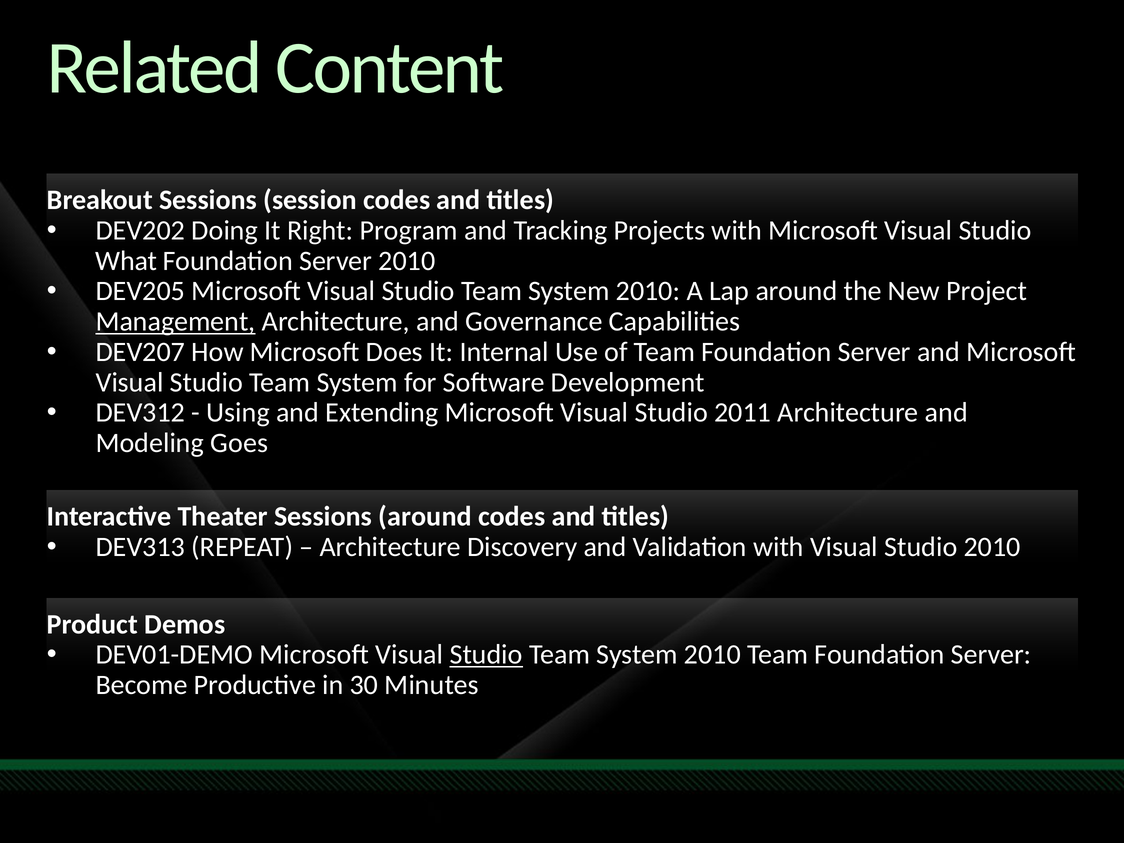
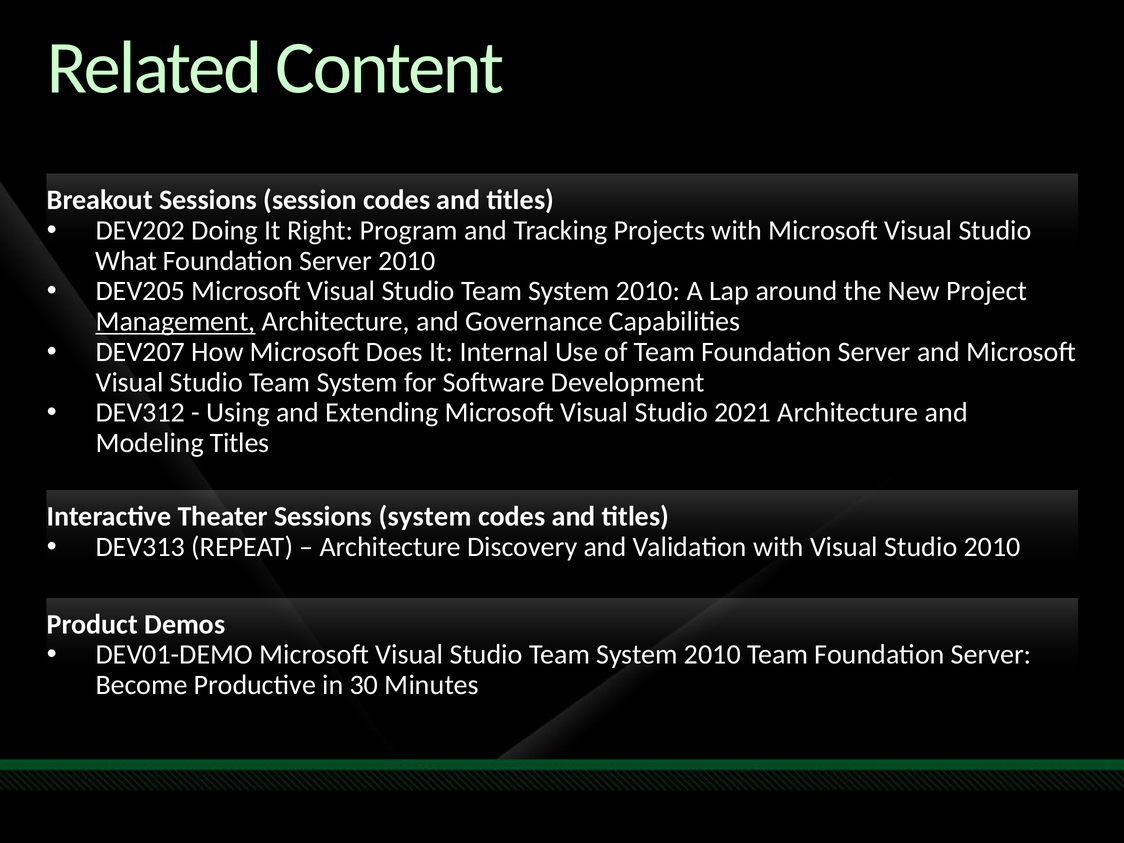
2011: 2011 -> 2021 (743, 413)
Modeling Goes: Goes -> Titles (239, 443)
Sessions around: around -> system (425, 516)
Studio underline: present -> none (486, 655)
